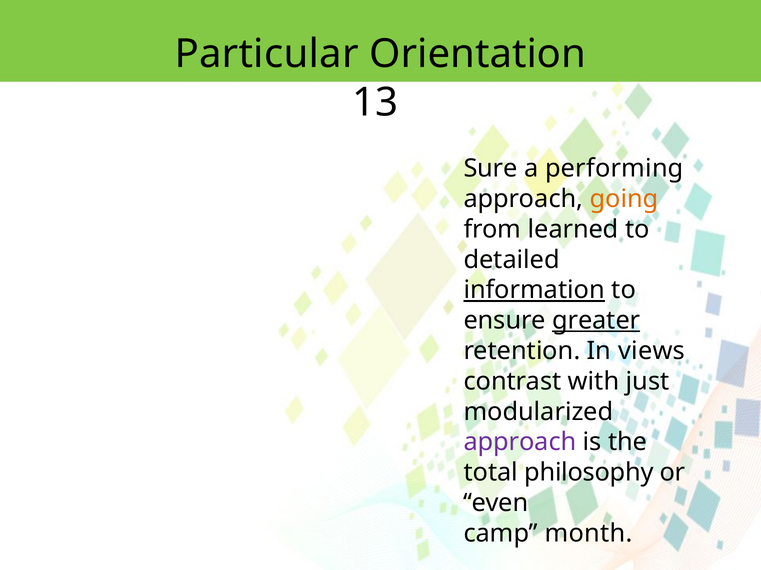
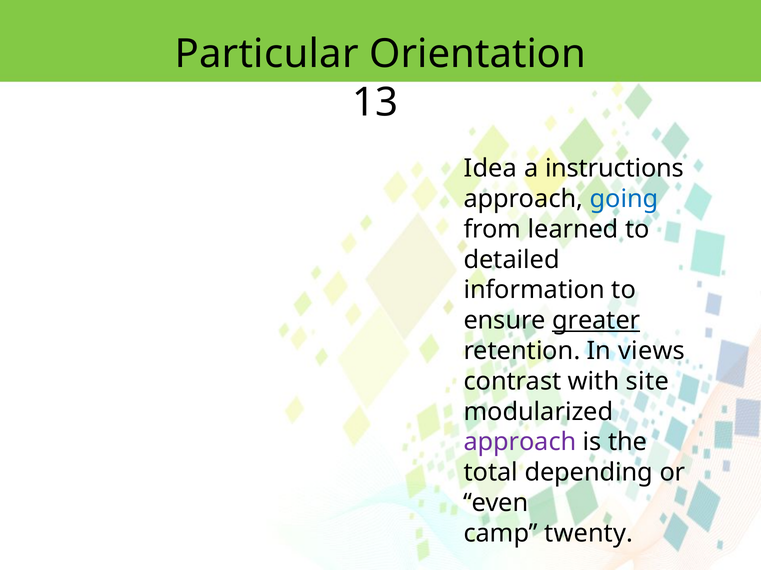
Sure: Sure -> Idea (490, 169)
performing: performing -> instructions (615, 169)
going colour: orange -> blue (624, 199)
information underline: present -> none (534, 290)
just: just -> site (647, 382)
philosophy: philosophy -> depending (589, 473)
month: month -> twenty (589, 534)
